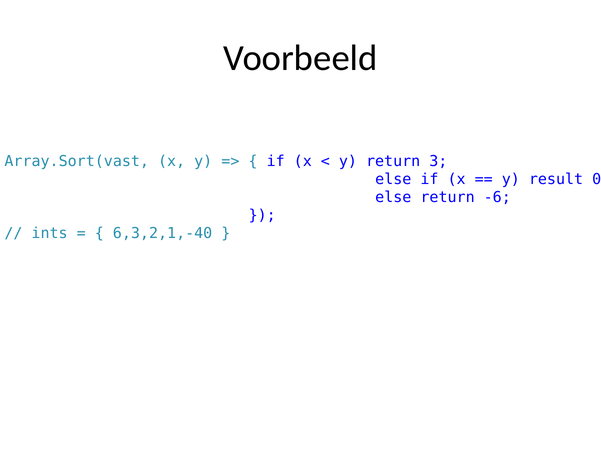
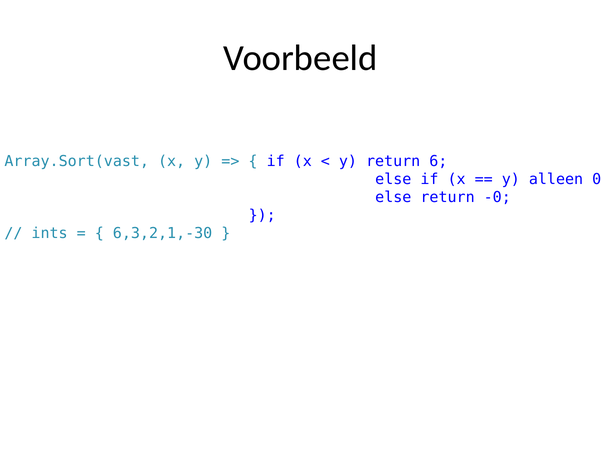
3: 3 -> 6 (438, 161)
result: result -> alleen (556, 179)
-6: -6 -> -0 (497, 197)
6,3,2,1,-40: 6,3,2,1,-40 -> 6,3,2,1,-30 (163, 233)
